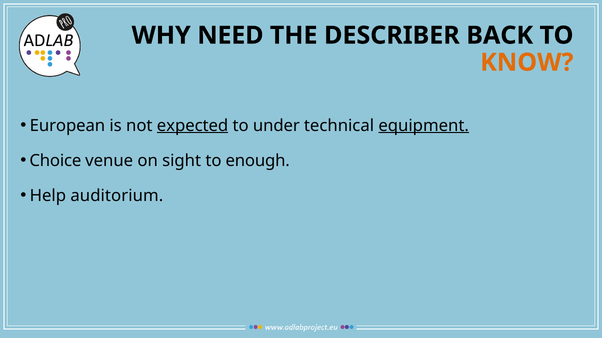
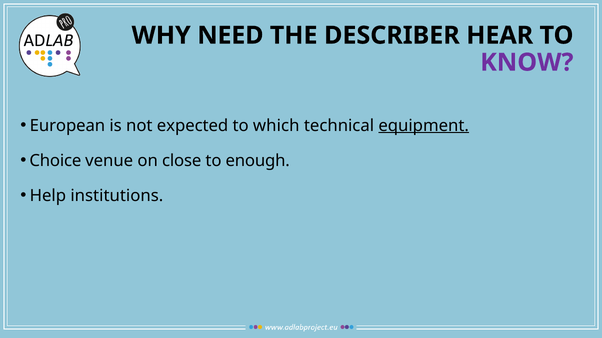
BACK: BACK -> HEAR (500, 35)
KNOW colour: orange -> purple (527, 63)
expected underline: present -> none (193, 126)
under: under -> which (276, 126)
sight: sight -> close (182, 161)
auditorium: auditorium -> institutions (117, 196)
